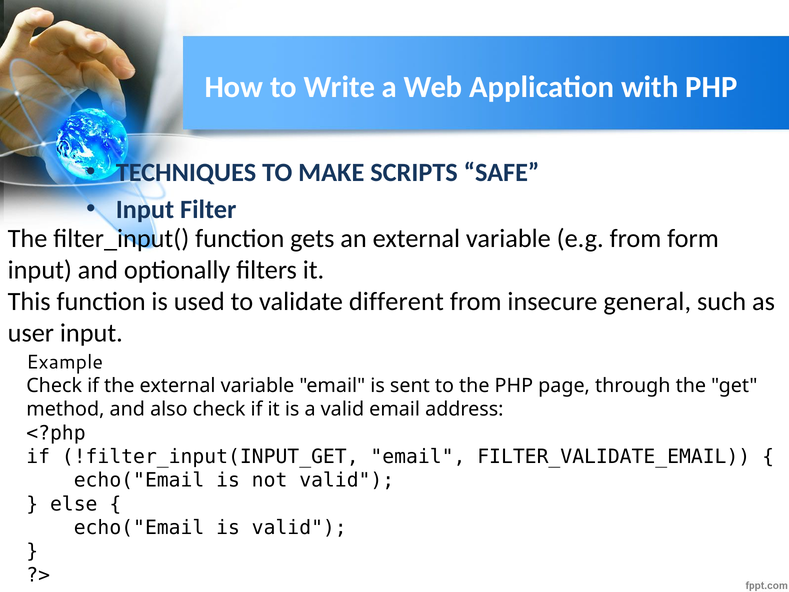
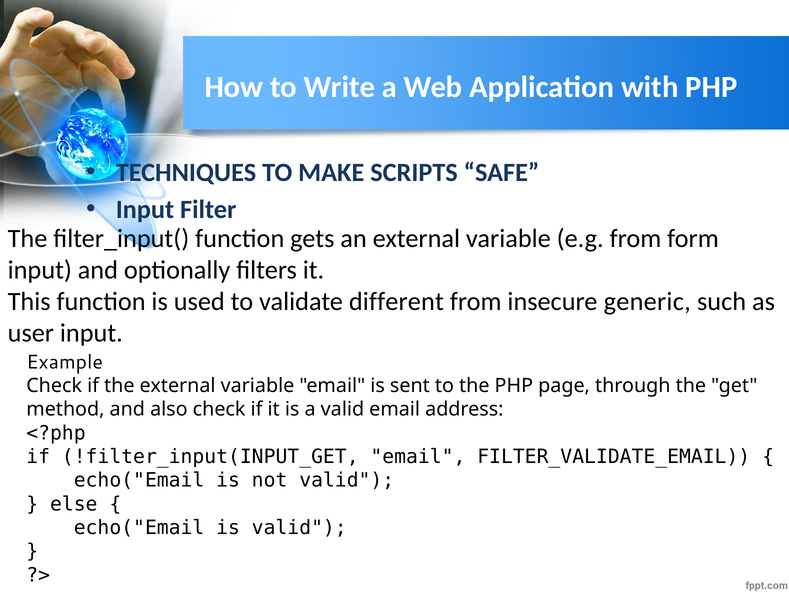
general: general -> generic (647, 301)
